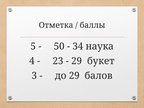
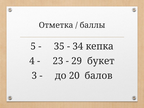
50: 50 -> 35 (59, 46)
наука: наука -> кепка (100, 46)
до 29: 29 -> 20 (74, 76)
